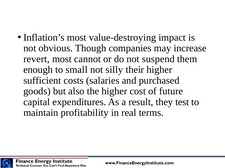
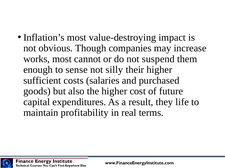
revert: revert -> works (37, 59)
small: small -> sense (77, 70)
test: test -> life (182, 102)
